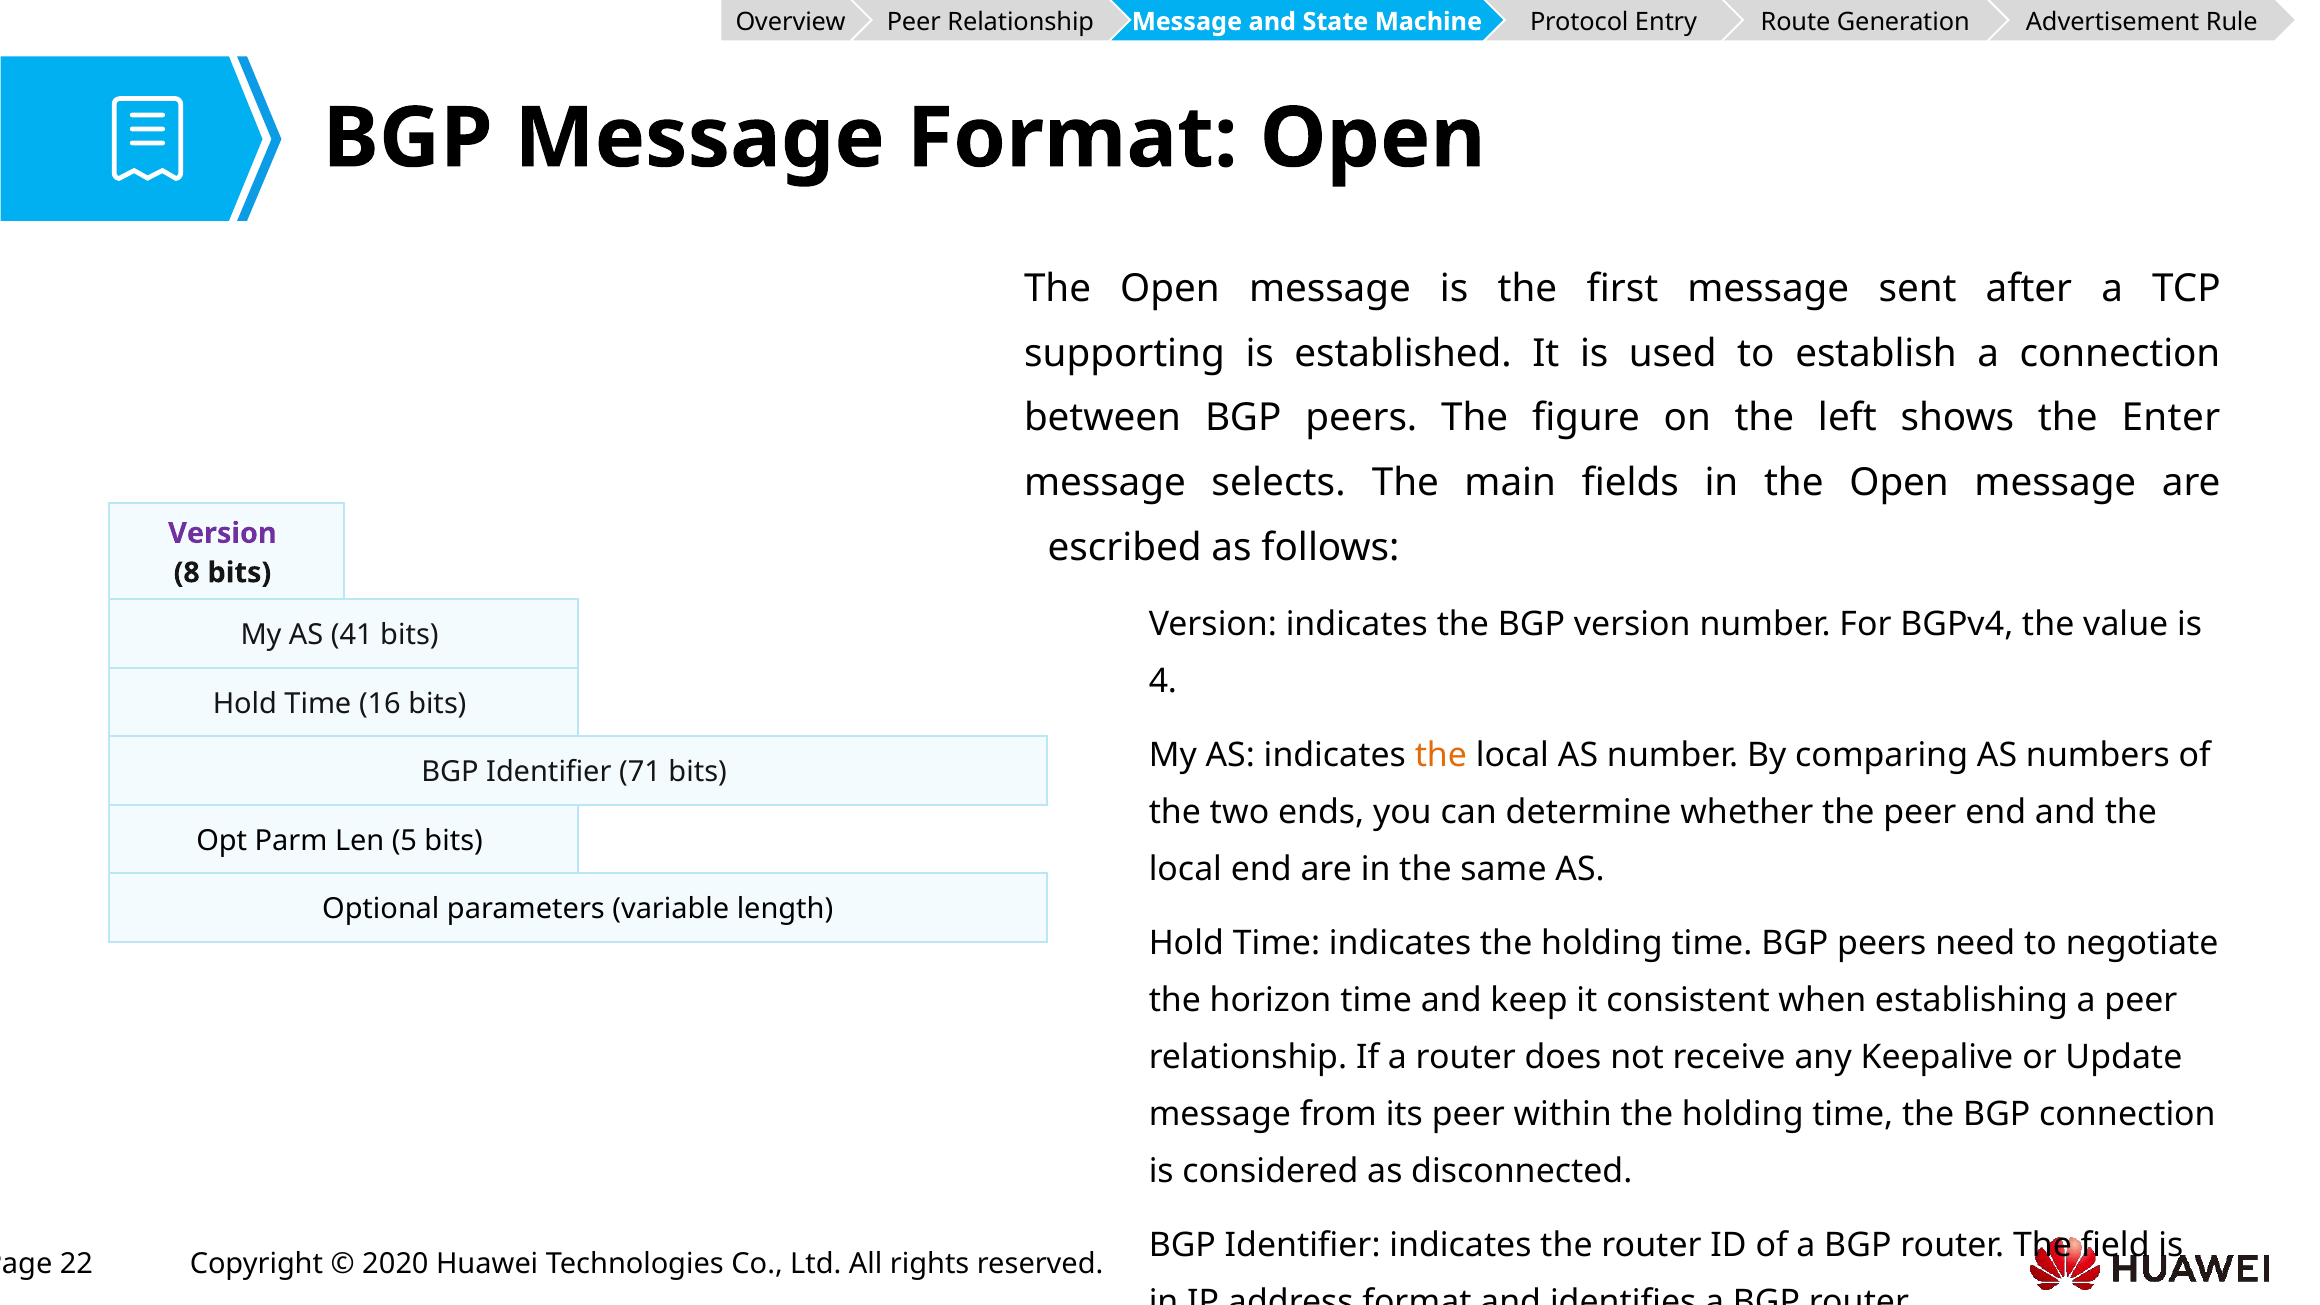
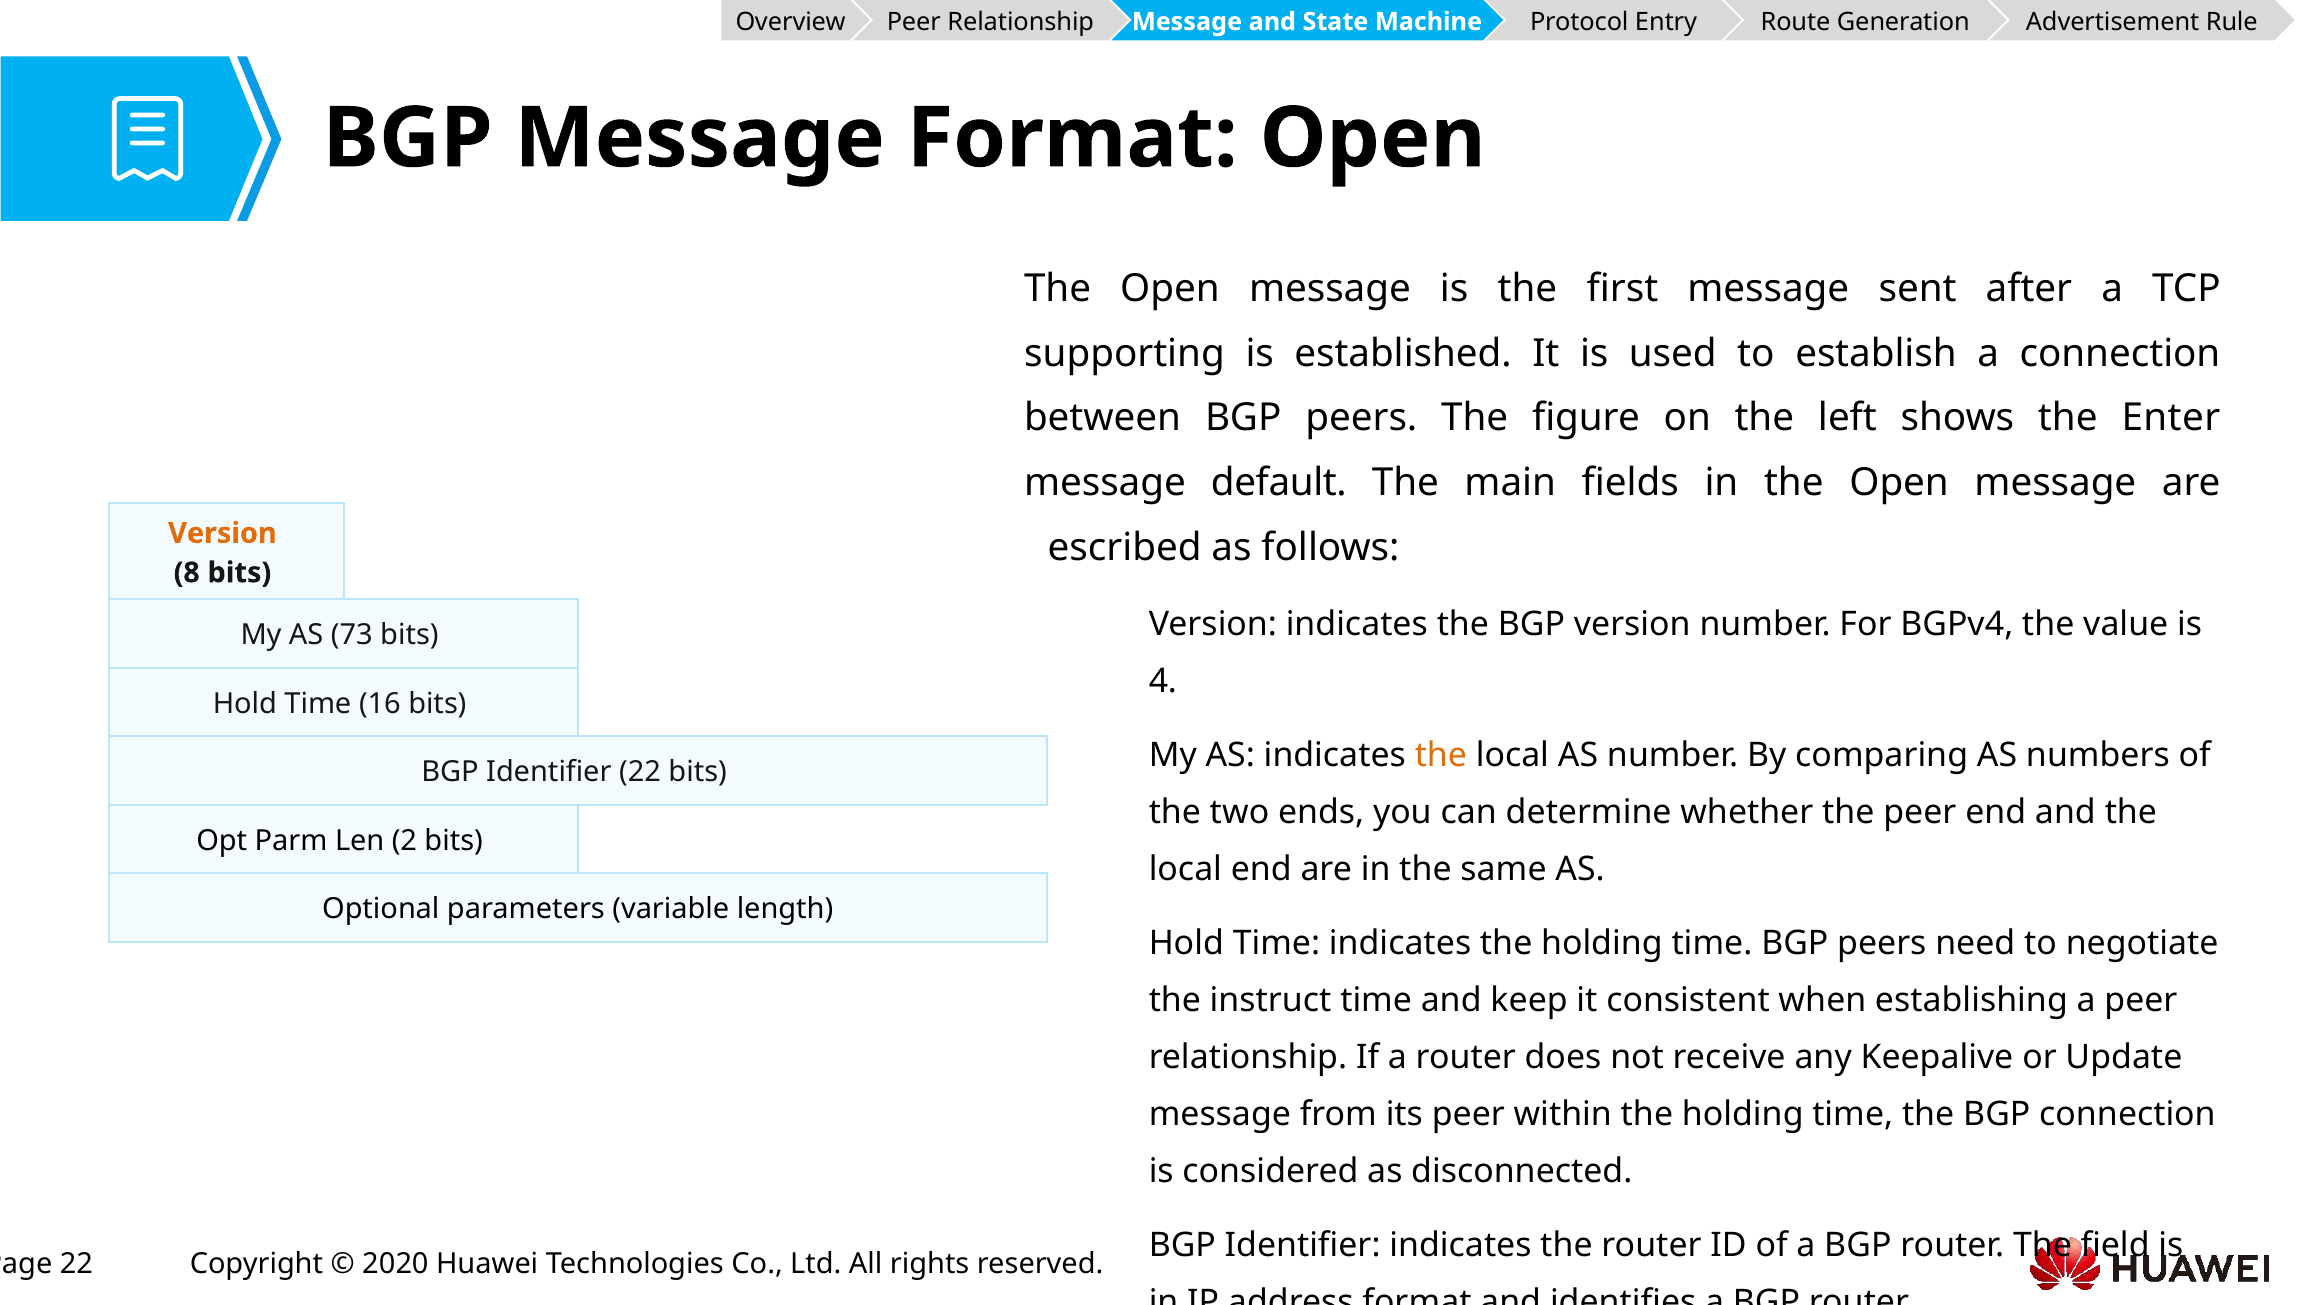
selects: selects -> default (1279, 483)
Version colour: purple -> orange (222, 533)
41: 41 -> 73 (352, 635)
Identifier 71: 71 -> 22 (640, 772)
5: 5 -> 2 (404, 841)
horizon: horizon -> instruct (1270, 1001)
